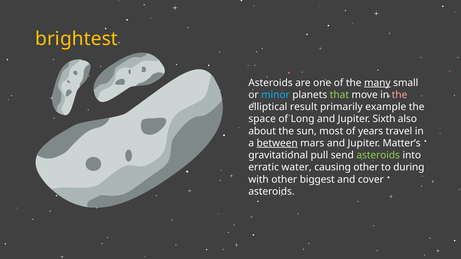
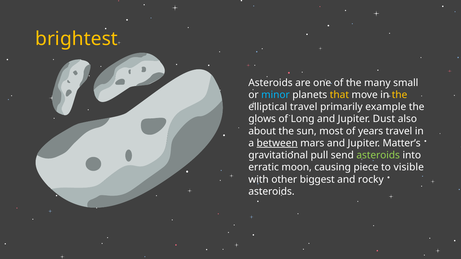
many underline: present -> none (377, 83)
that colour: light green -> yellow (339, 95)
the colour: pink -> yellow (400, 95)
elliptical result: result -> travel (304, 107)
space: space -> glows (262, 119)
Sixth: Sixth -> Dust (384, 119)
water: water -> moon (297, 168)
causing other: other -> piece (366, 168)
during: during -> visible (409, 168)
cover: cover -> rocky (371, 180)
